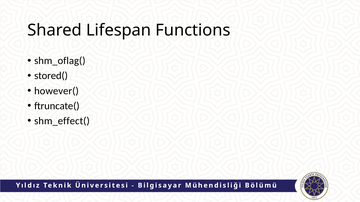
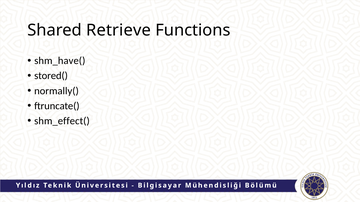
Lifespan: Lifespan -> Retrieve (119, 30)
shm_oflag(: shm_oflag( -> shm_have( (60, 61)
however(: however( -> normally( (56, 91)
